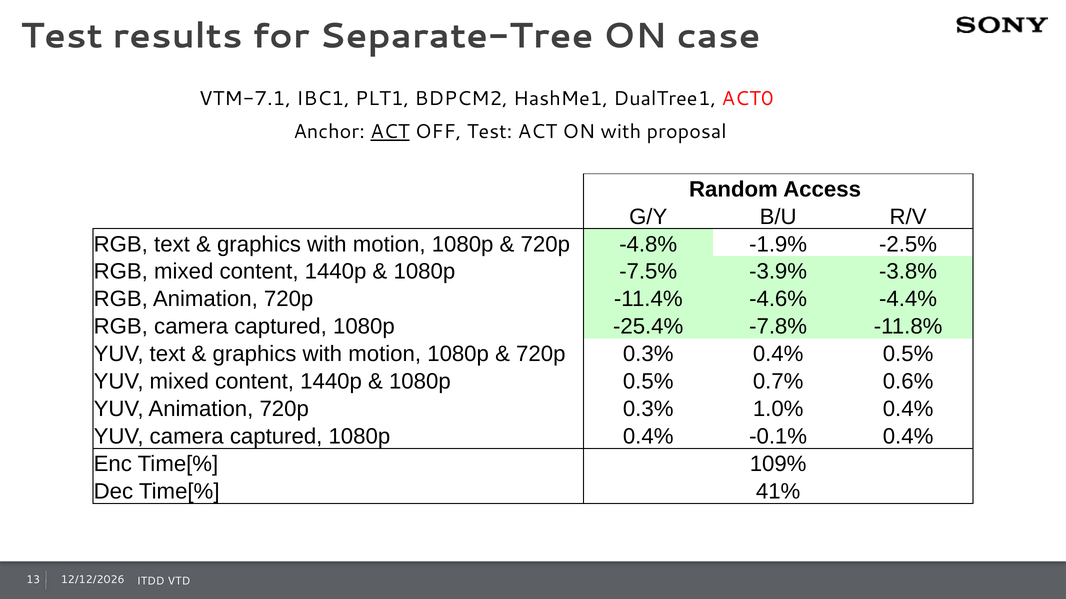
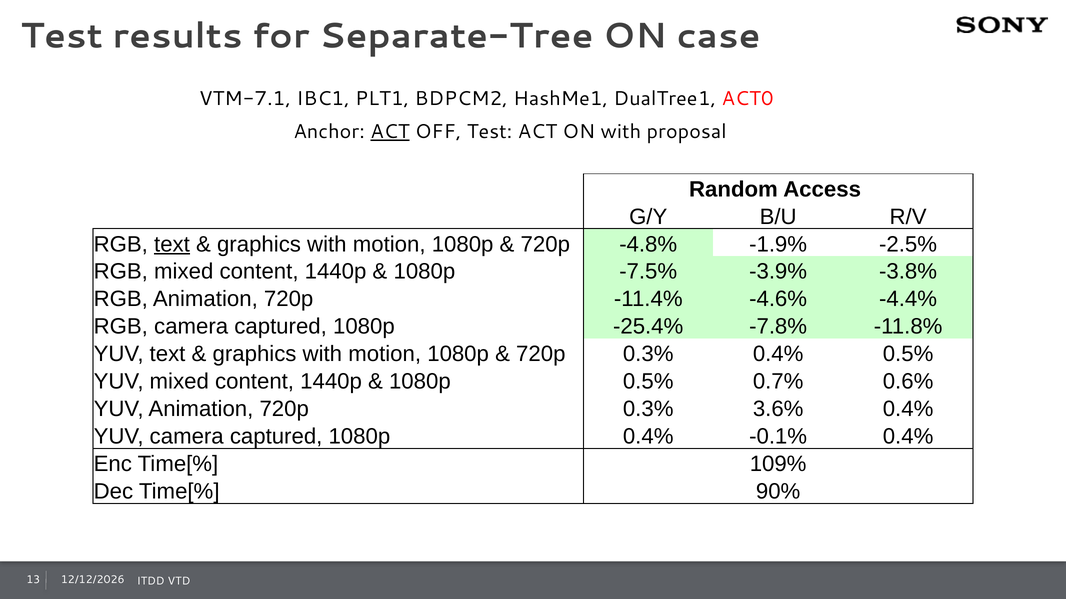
text underline: none -> present (172, 244)
1.0%: 1.0% -> 3.6% (778, 409)
41%: 41% -> 90% (778, 491)
